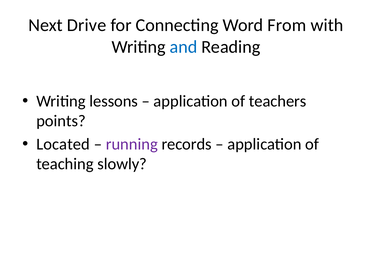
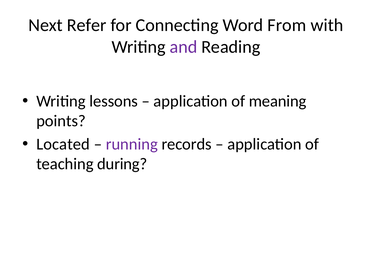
Drive: Drive -> Refer (87, 25)
and colour: blue -> purple (184, 47)
teachers: teachers -> meaning (278, 101)
slowly: slowly -> during (122, 164)
